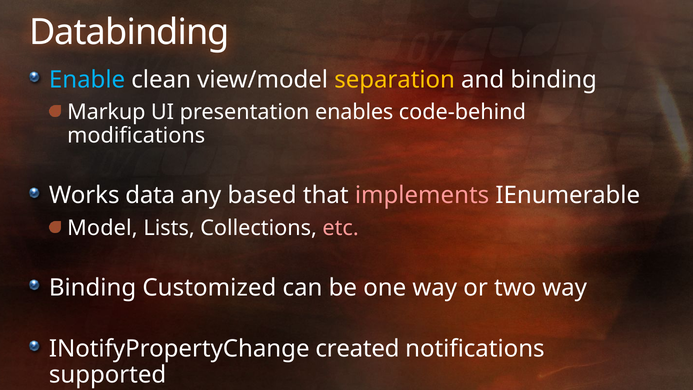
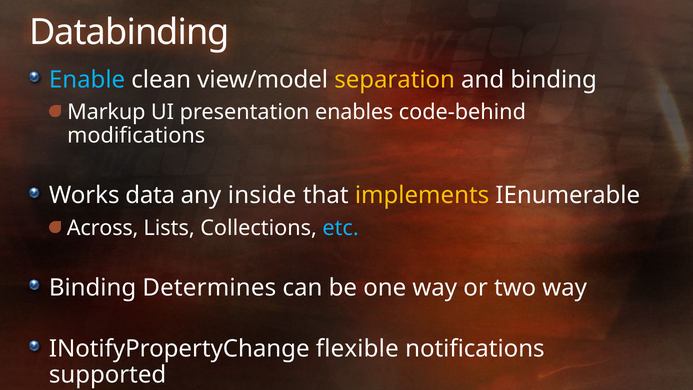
based: based -> inside (262, 195)
implements colour: pink -> yellow (422, 195)
Model: Model -> Across (103, 228)
etc colour: pink -> light blue (341, 228)
Customized: Customized -> Determines (209, 288)
created: created -> flexible (357, 349)
